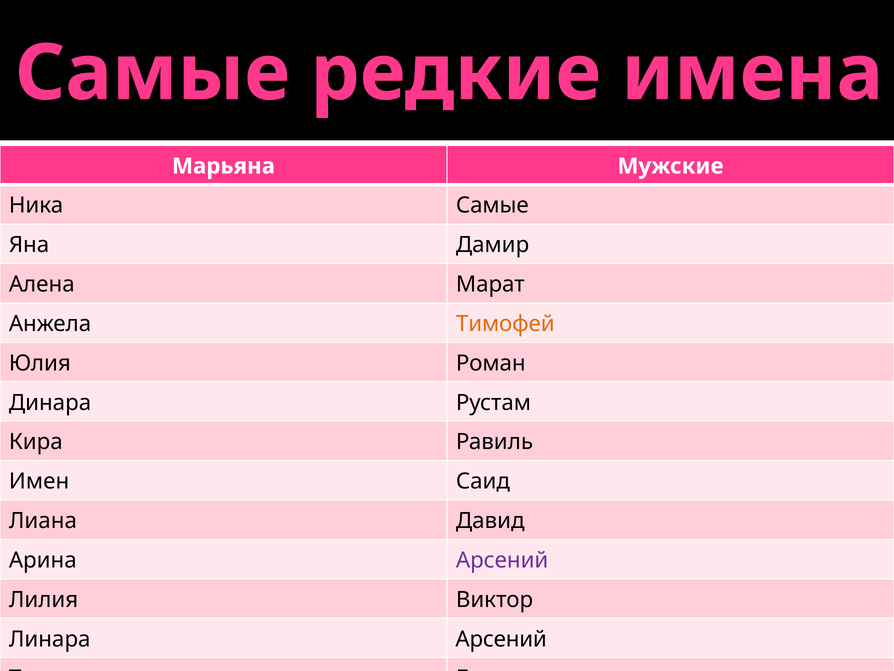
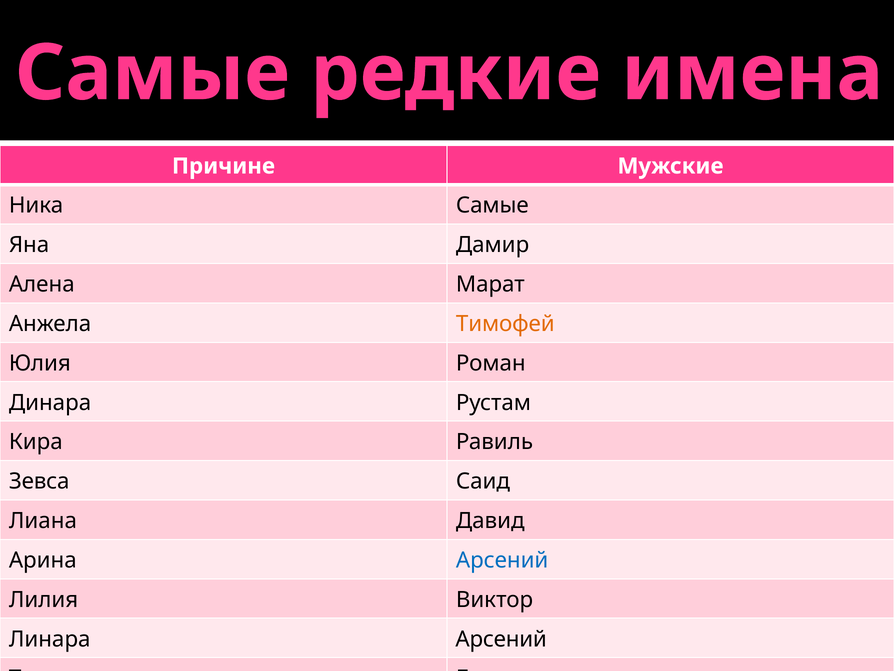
Марьяна: Марьяна -> Причине (223, 166)
Имен: Имен -> Зевса (39, 481)
Арсений colour: purple -> blue (502, 560)
